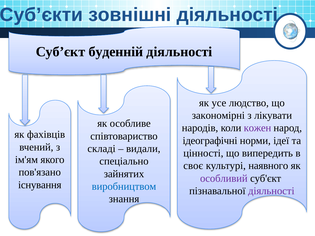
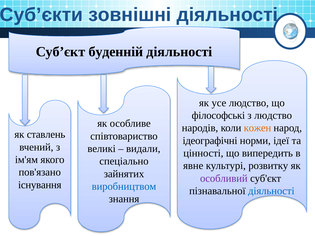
закономірні: закономірні -> філософські (218, 116)
з лікувати: лікувати -> людство (273, 116)
кожен colour: purple -> orange (257, 128)
фахівців: фахівців -> ставлень (46, 135)
складі: складі -> великі (102, 149)
своє: своє -> явне (193, 166)
наявного: наявного -> розвитку (268, 166)
діяльності colour: purple -> blue (271, 191)
